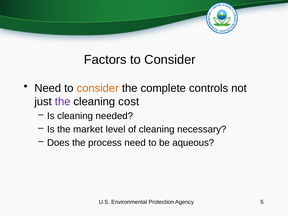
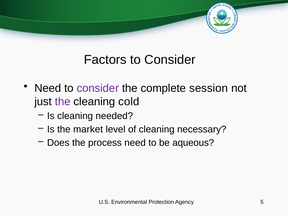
consider colour: orange -> purple (98, 88)
controls: controls -> session (209, 88)
cost: cost -> cold (129, 102)
